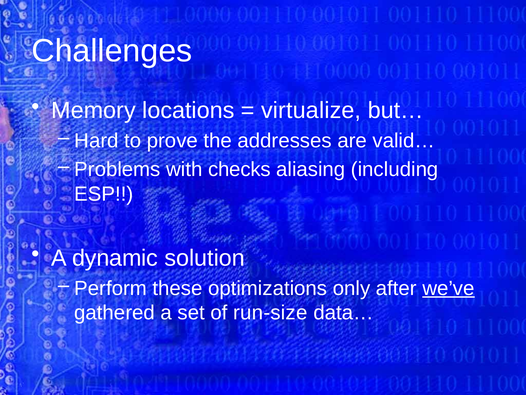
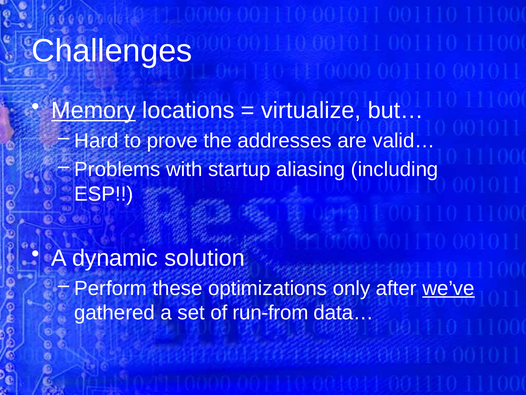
Memory underline: none -> present (94, 110)
checks: checks -> startup (239, 169)
run-size: run-size -> run-from (271, 312)
